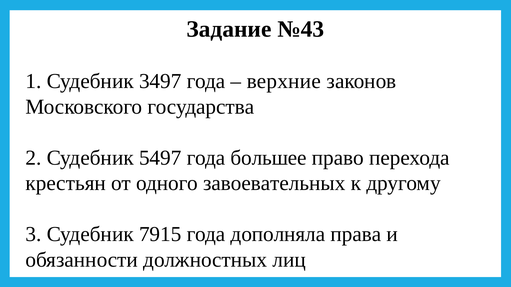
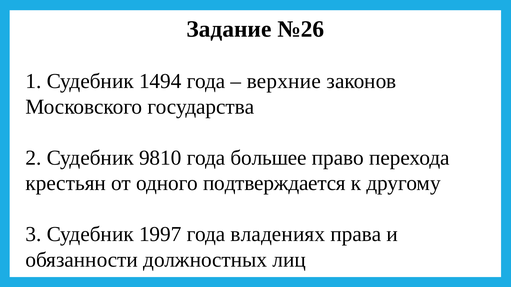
№43: №43 -> №26 (301, 29)
3497: 3497 -> 1494 (160, 81)
5497: 5497 -> 9810 (160, 158)
завоевательных: завоевательных -> подтверждается (274, 183)
7915: 7915 -> 1997 (160, 235)
дополняла: дополняла -> владениях (278, 235)
